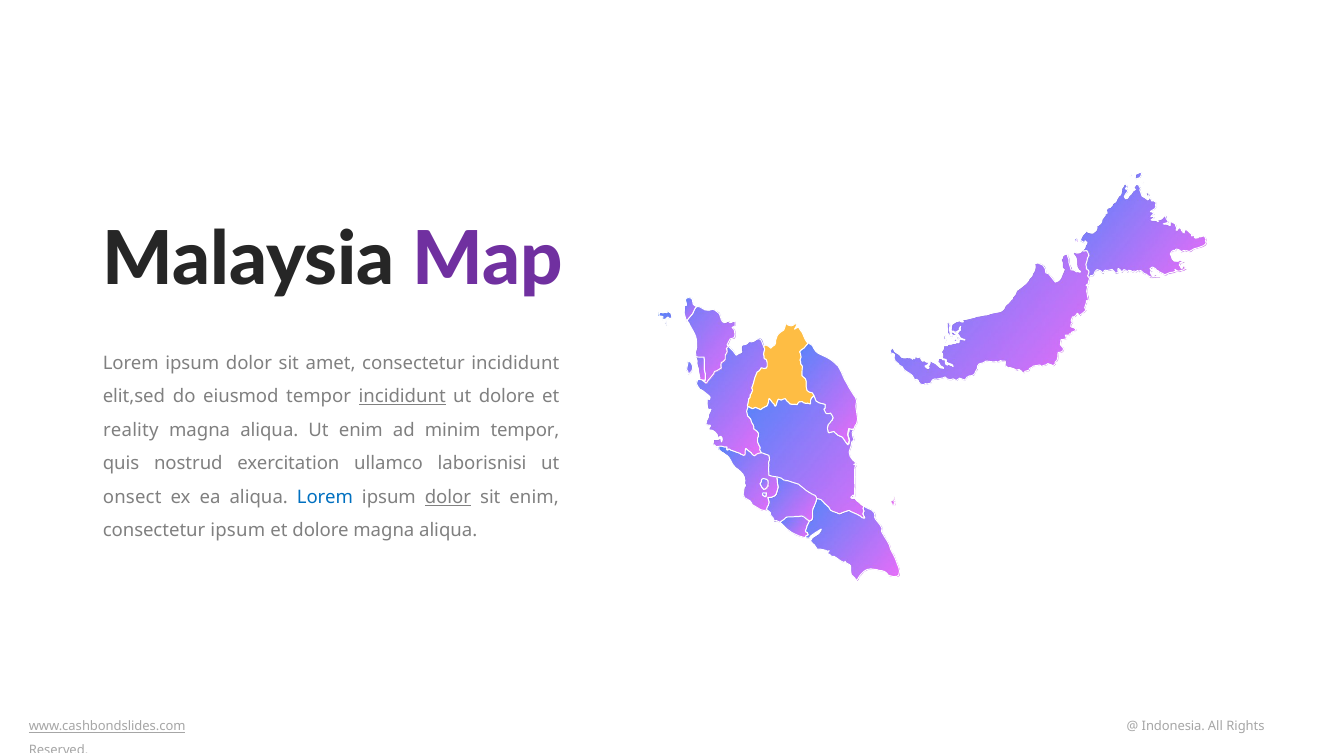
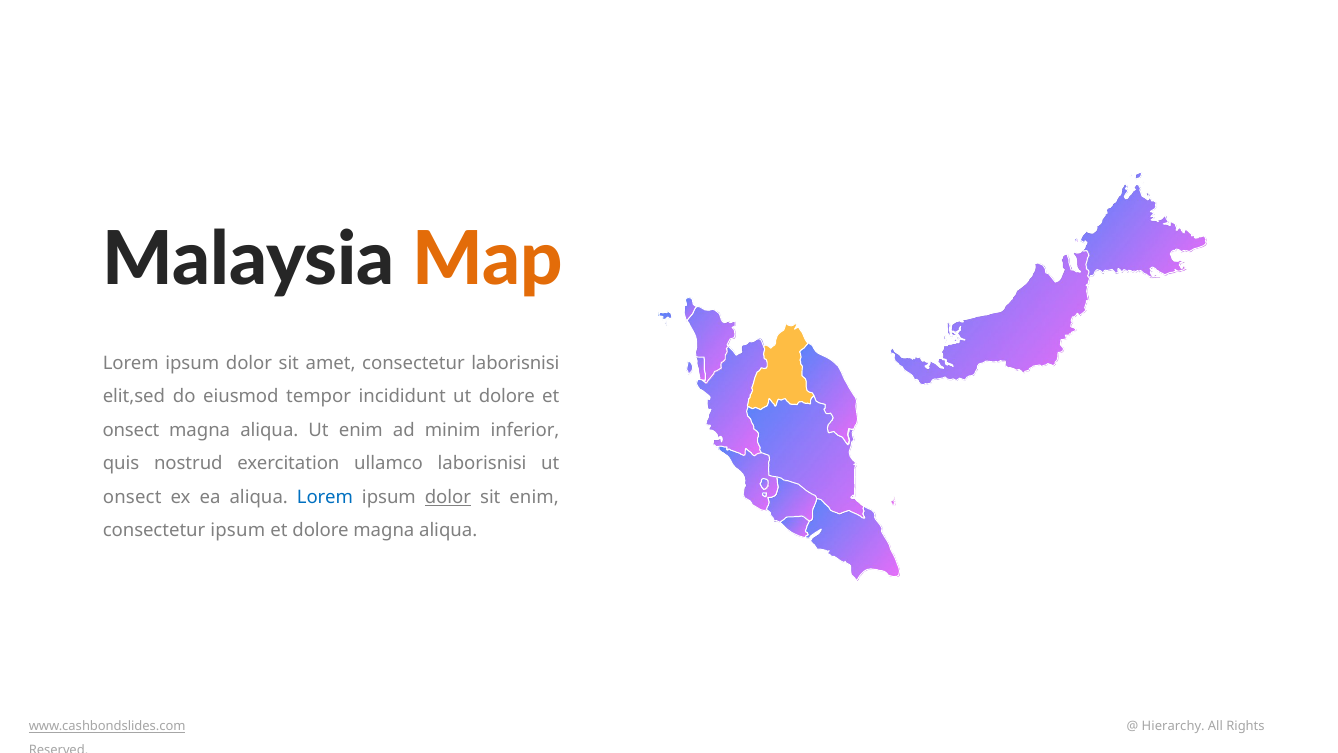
Map colour: purple -> orange (488, 260)
consectetur incididunt: incididunt -> laborisnisi (515, 363)
incididunt underline: present -> none (402, 397)
reality: reality -> onsect (131, 430)
minim tempor: tempor -> inferior (525, 430)
Indonesia: Indonesia -> Hierarchy (1173, 726)
